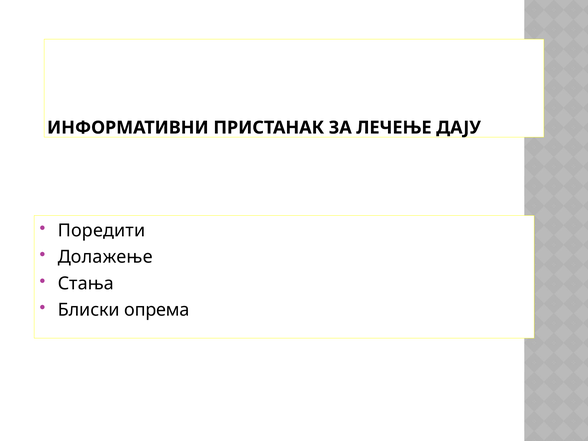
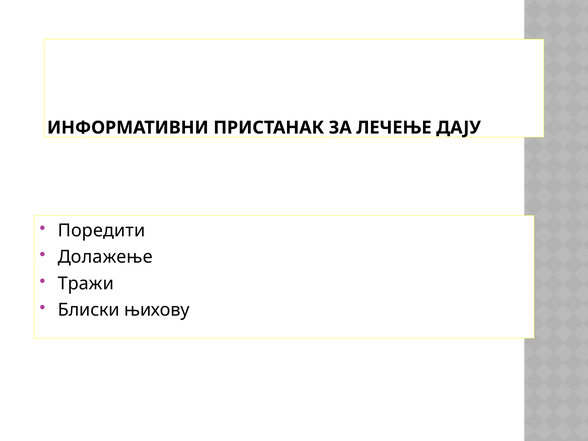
Стања: Стања -> Тражи (86, 283)
опрема: опрема -> њихову (157, 310)
